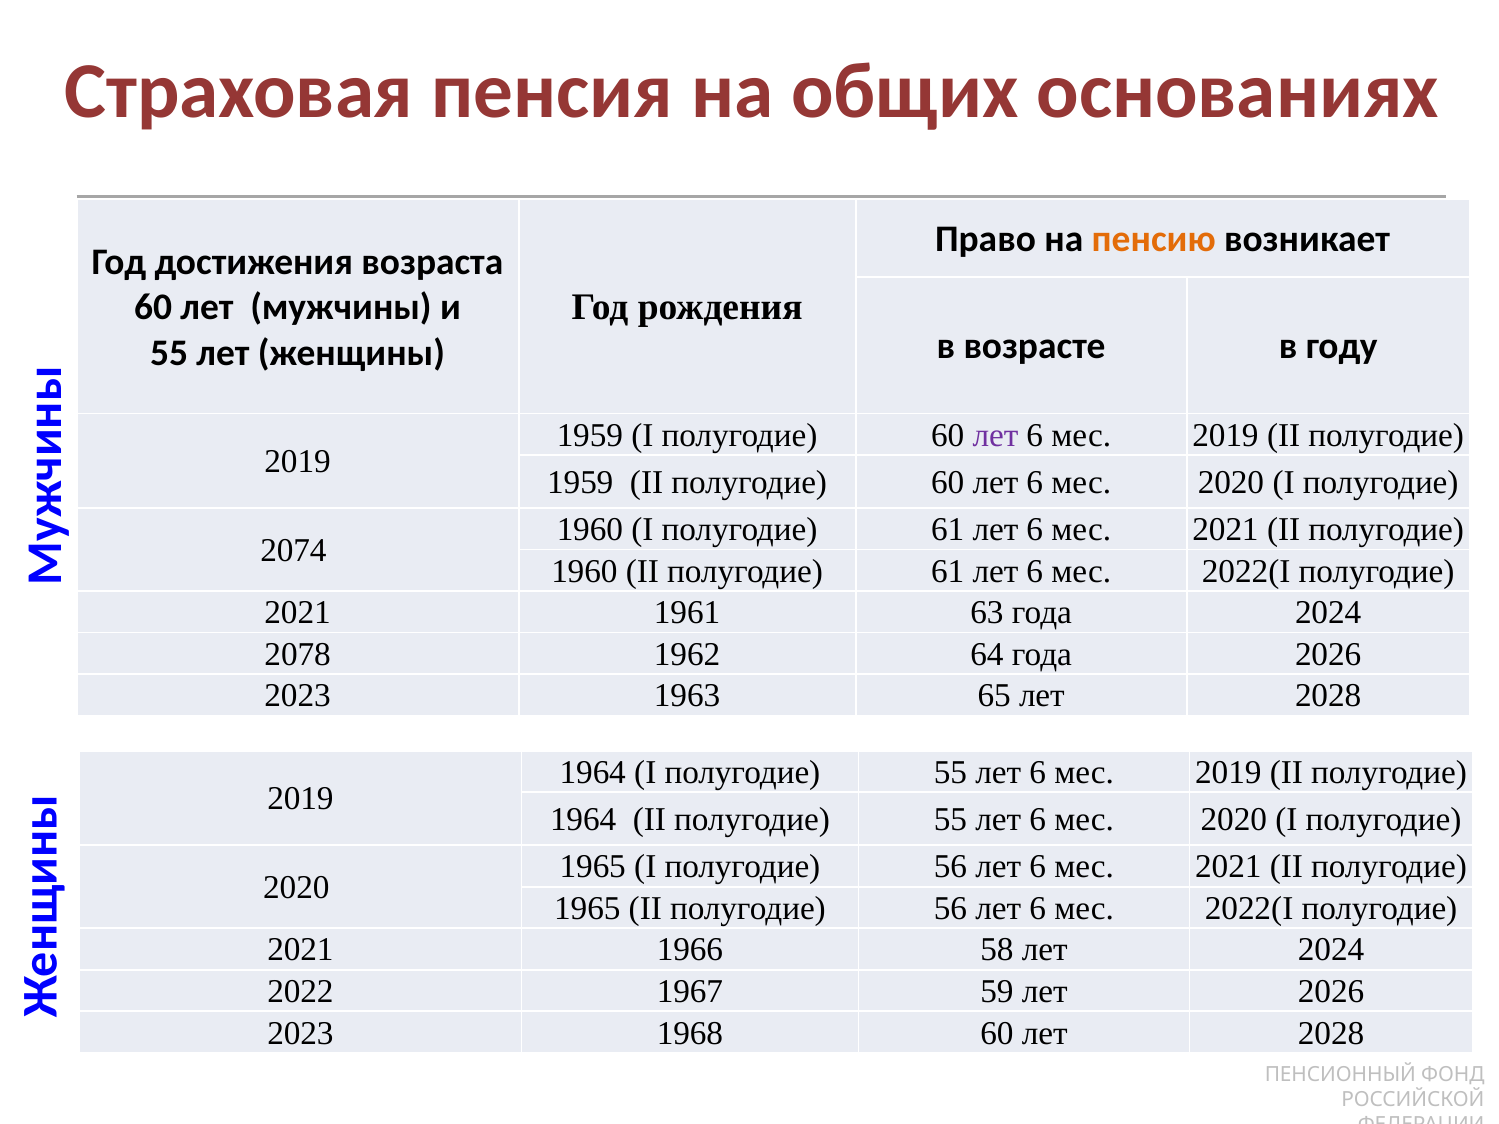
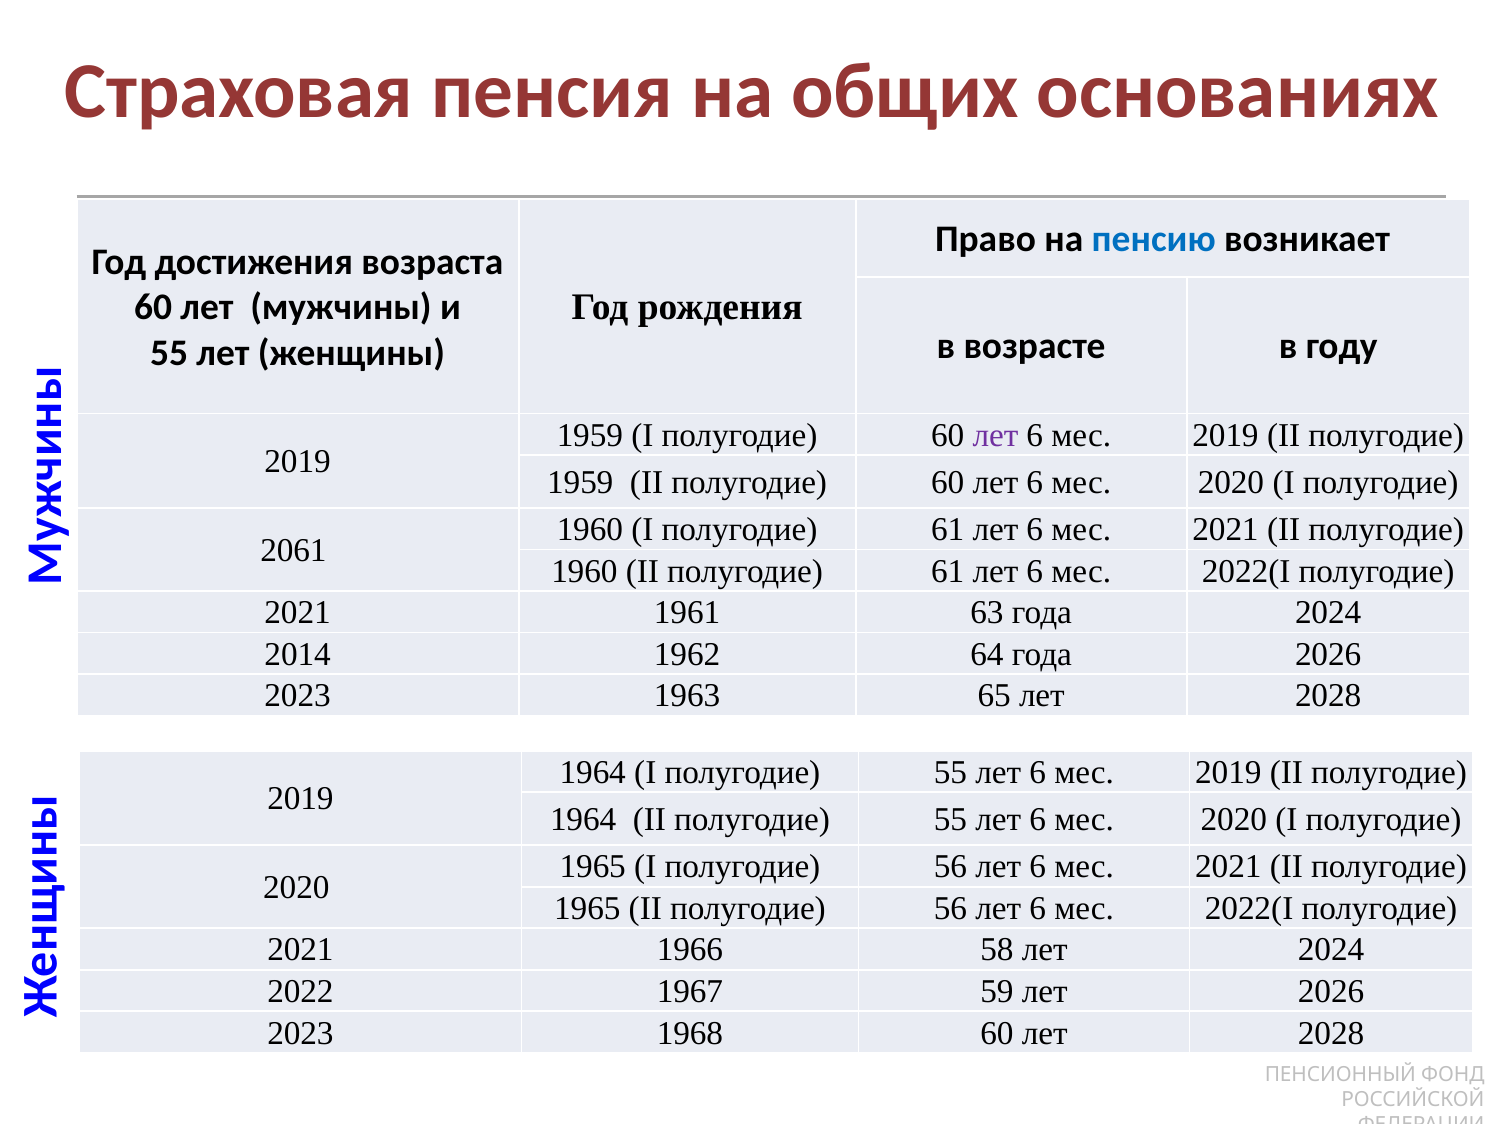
пенсию colour: orange -> blue (1154, 239)
2074: 2074 -> 2061 (293, 551)
2078: 2078 -> 2014 (298, 654)
